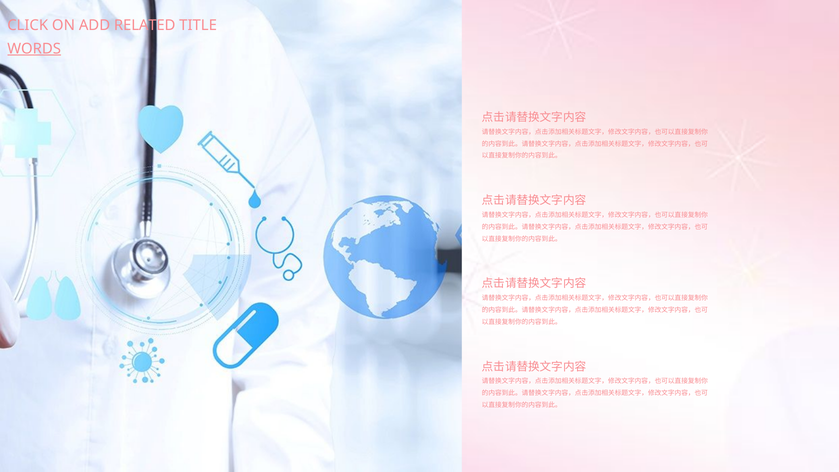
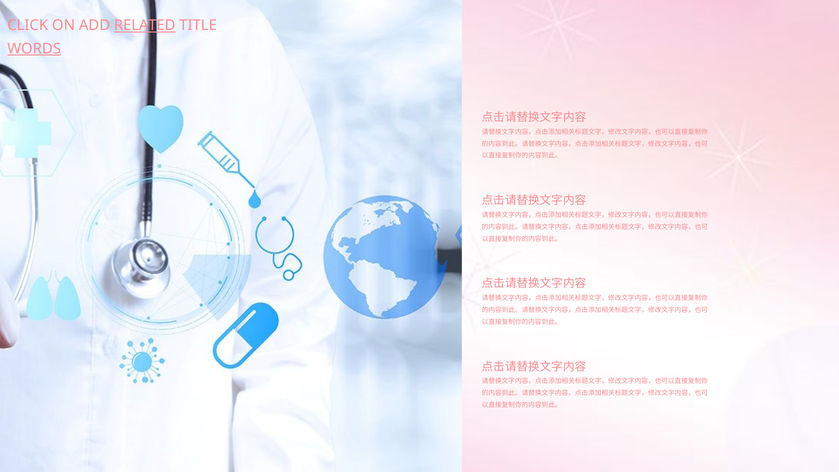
RELATED underline: none -> present (145, 25)
